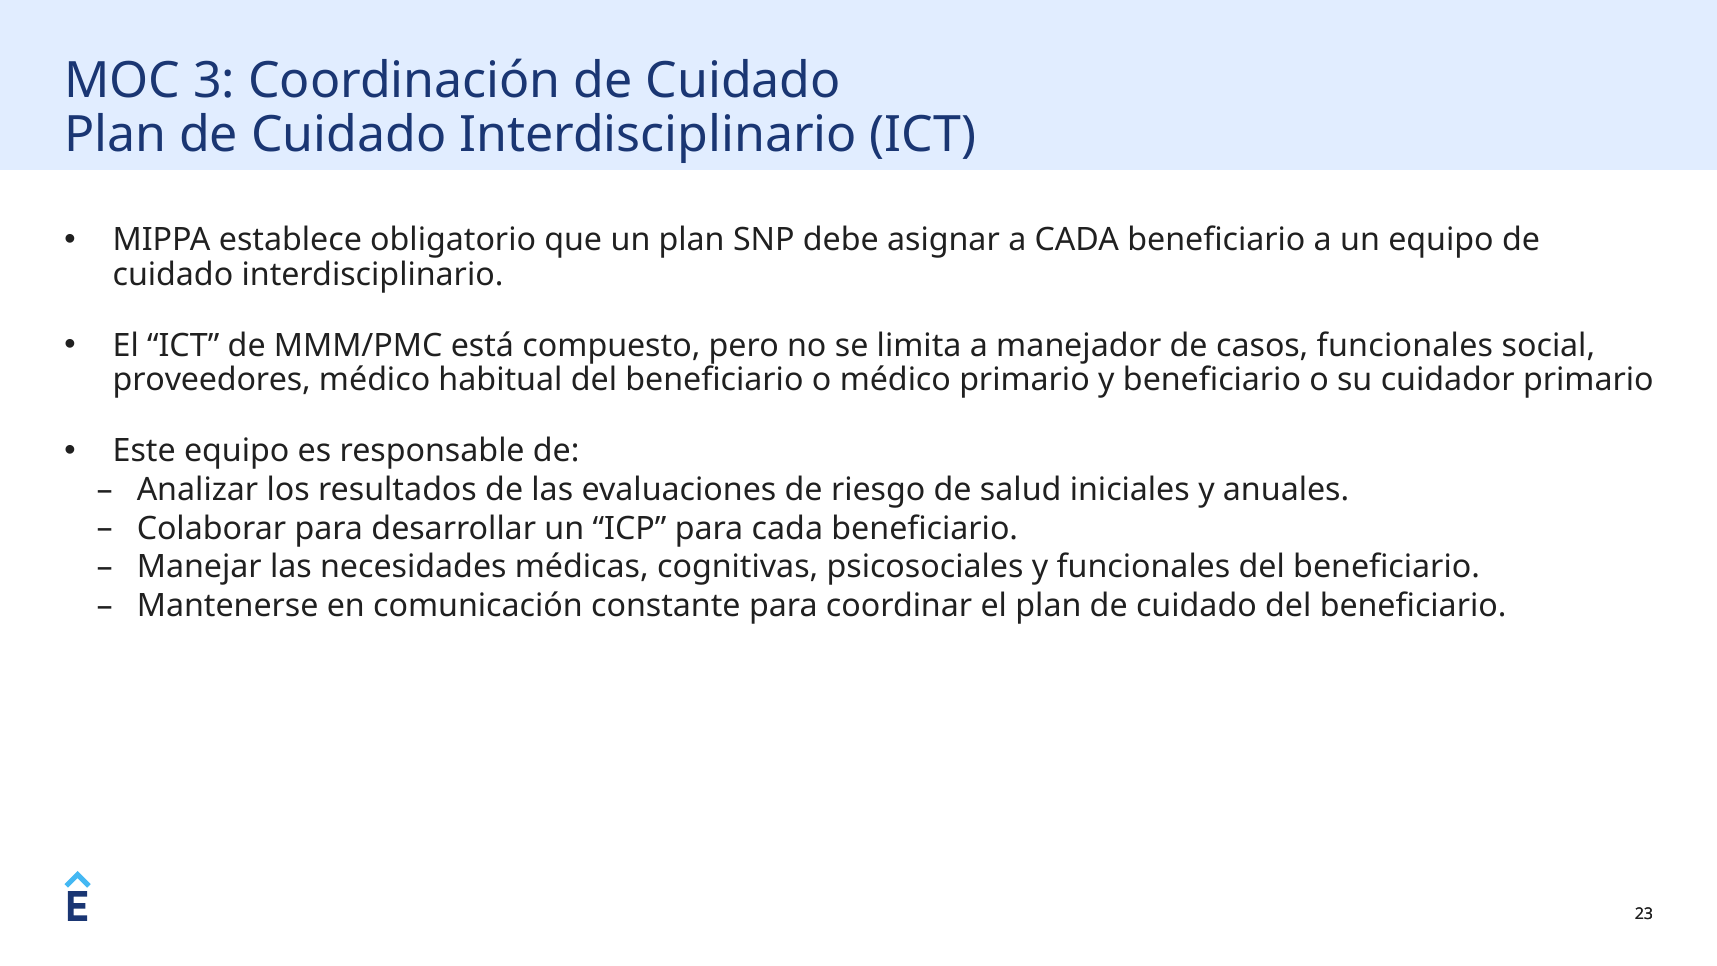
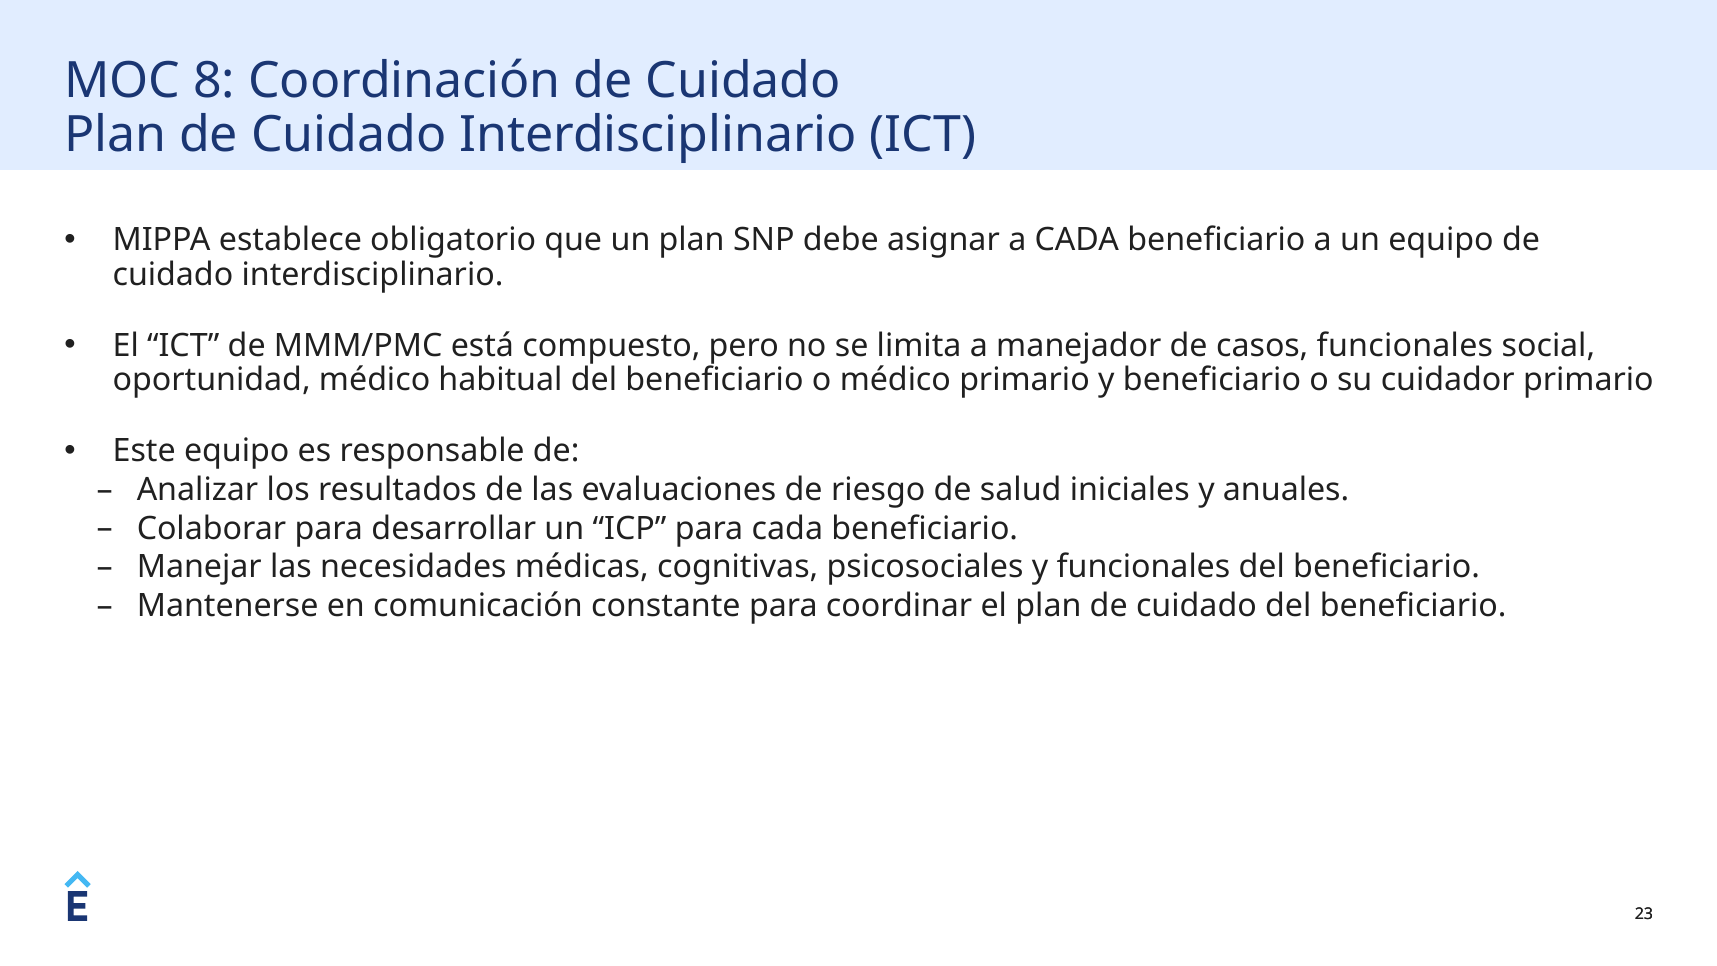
3: 3 -> 8 (214, 81)
proveedores: proveedores -> oportunidad (212, 380)
